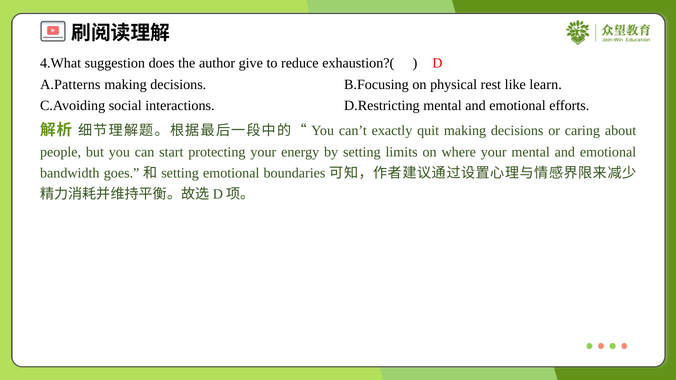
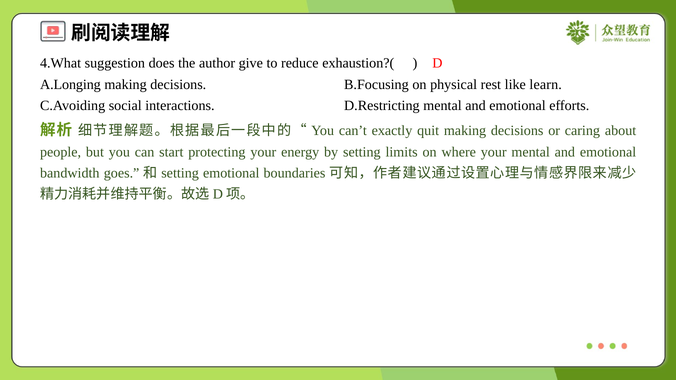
A.Patterns: A.Patterns -> A.Longing (70, 84)
